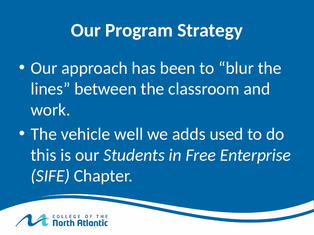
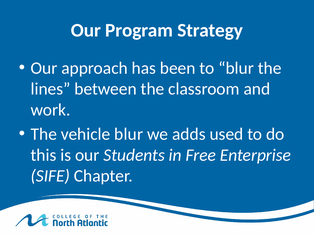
vehicle well: well -> blur (129, 134)
